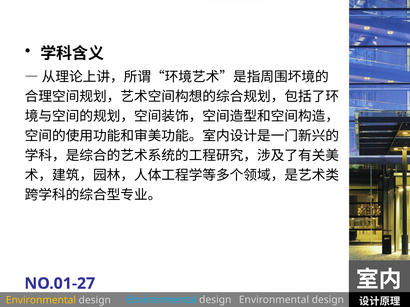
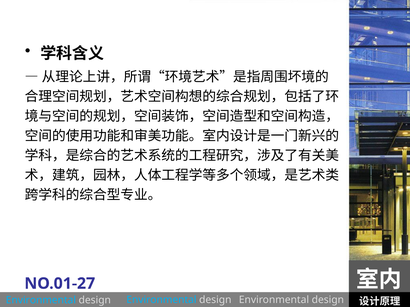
Environmental colour: yellow -> light blue (41, 301)
